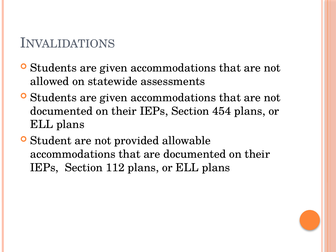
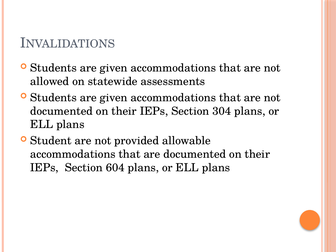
454: 454 -> 304 (222, 111)
112: 112 -> 604 (115, 168)
